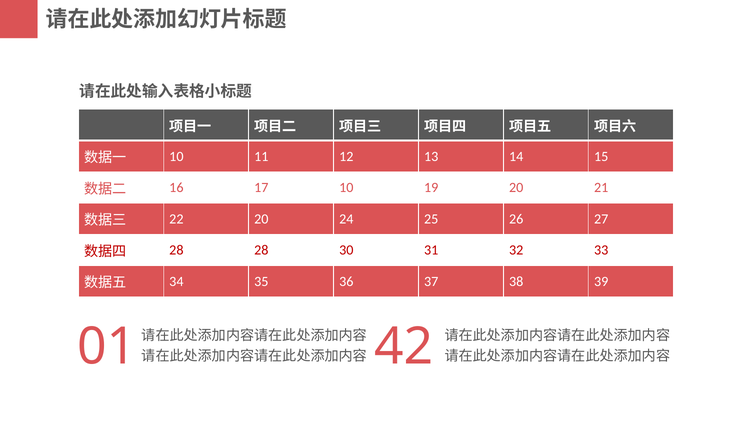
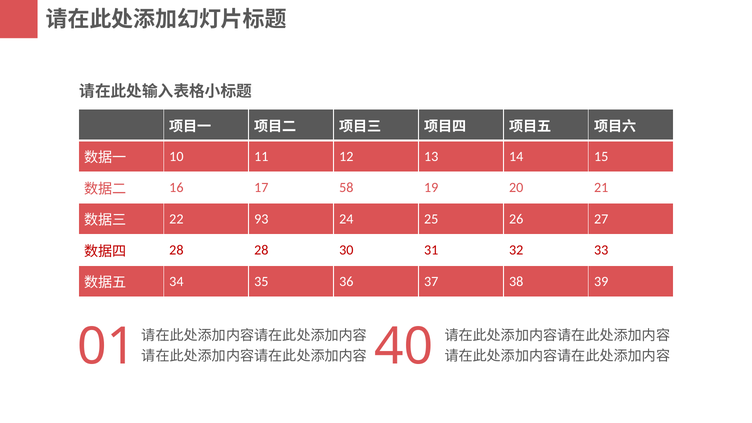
17 10: 10 -> 58 (346, 188)
22 20: 20 -> 93 (261, 219)
42: 42 -> 40 (404, 347)
